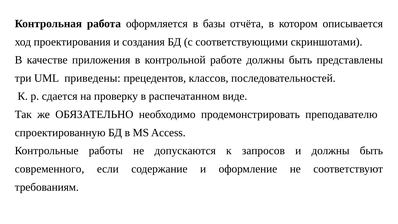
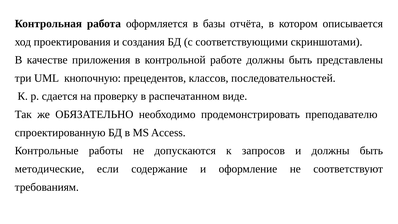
приведены: приведены -> кнопочную (93, 78)
современного: современного -> методические (50, 169)
